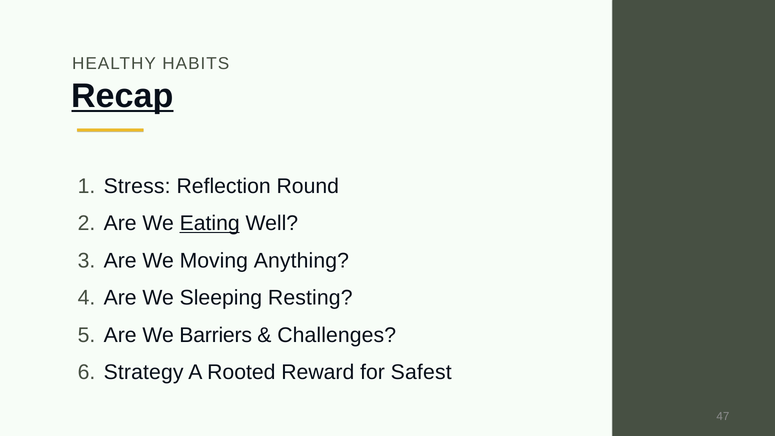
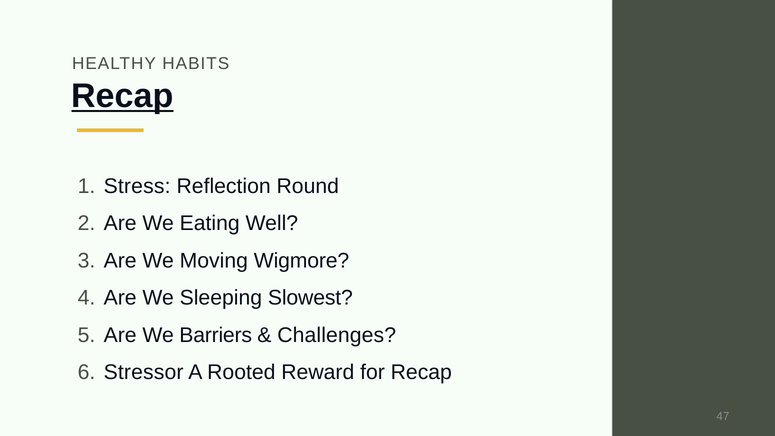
Eating underline: present -> none (210, 223)
Anything: Anything -> Wigmore (302, 261)
Resting: Resting -> Slowest (310, 298)
Strategy: Strategy -> Stressor (144, 372)
for Safest: Safest -> Recap (421, 372)
